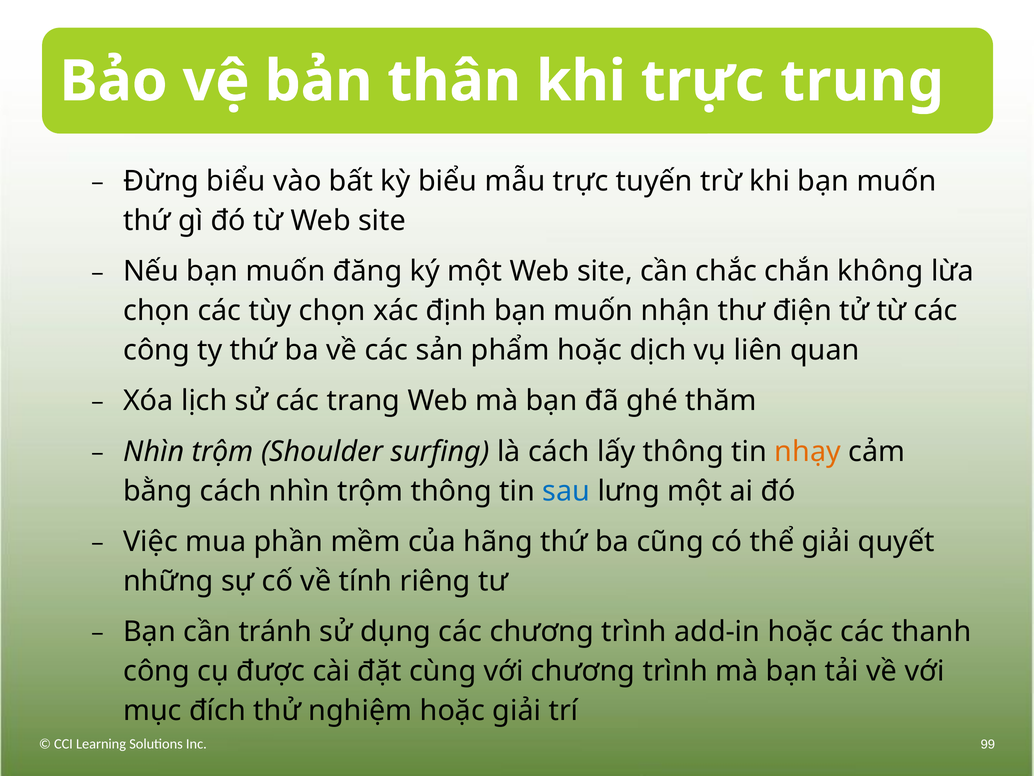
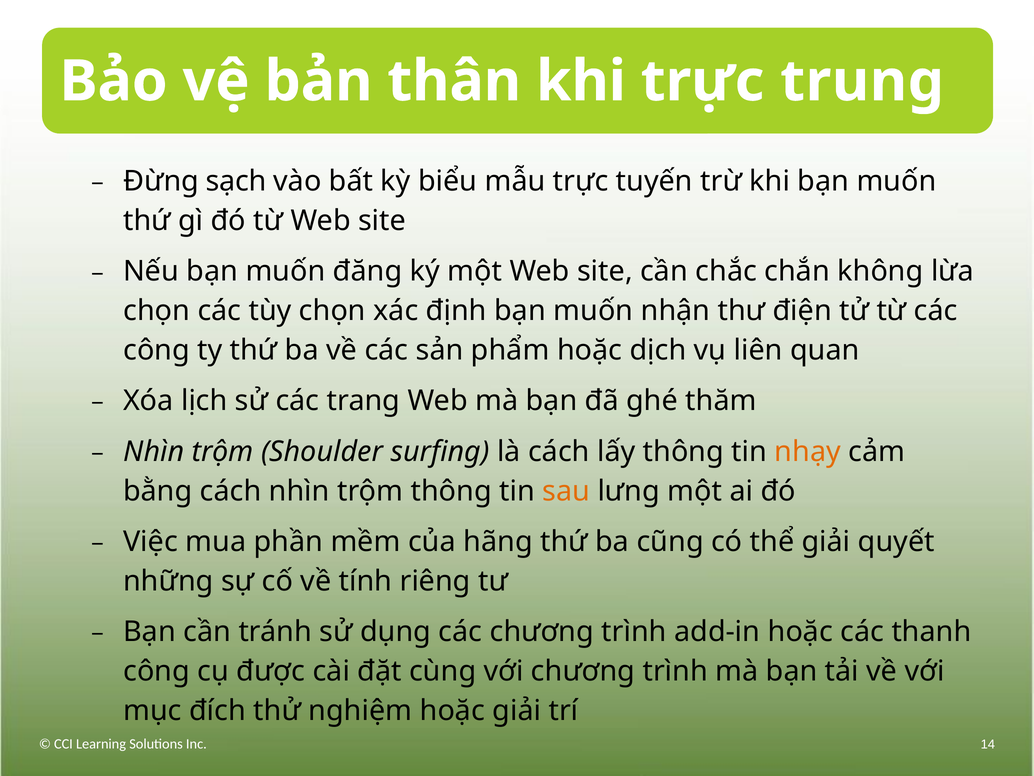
Đừng biểu: biểu -> sạch (236, 181)
sau colour: blue -> orange (566, 491)
99: 99 -> 14 (988, 744)
